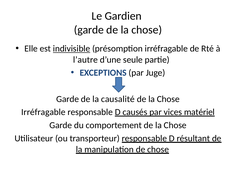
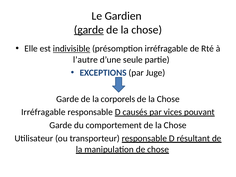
garde underline: none -> present (89, 30)
causalité: causalité -> corporels (118, 99)
matériel: matériel -> pouvant (199, 112)
